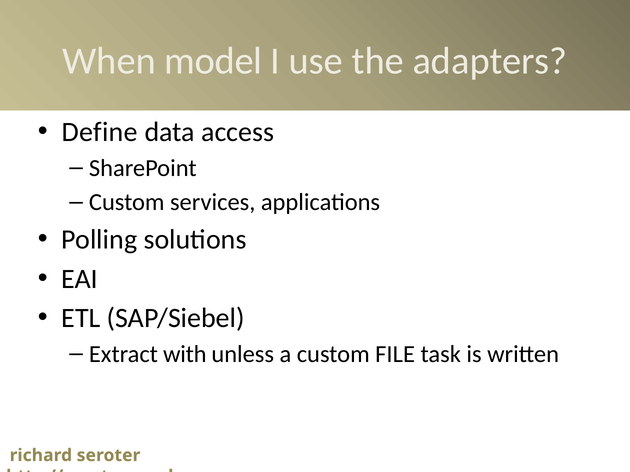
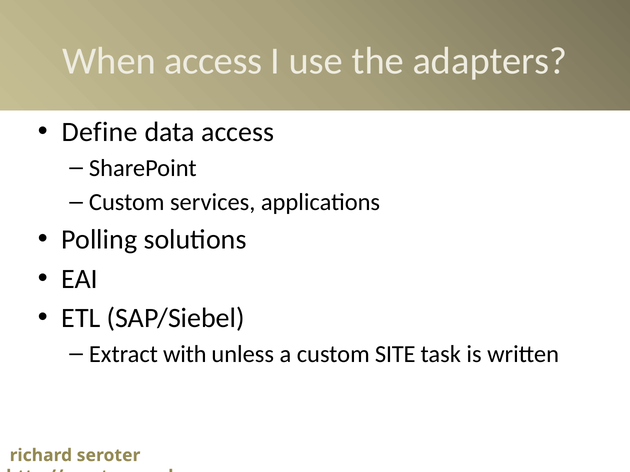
When model: model -> access (213, 61)
FILE: FILE -> SITE (395, 355)
